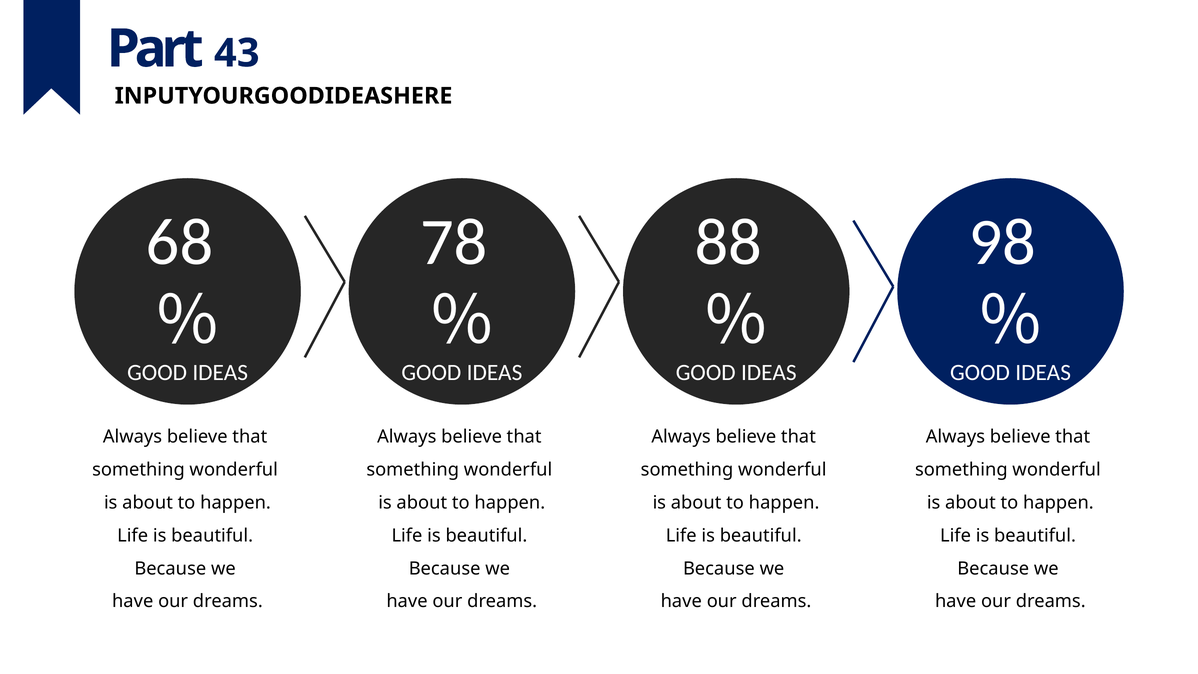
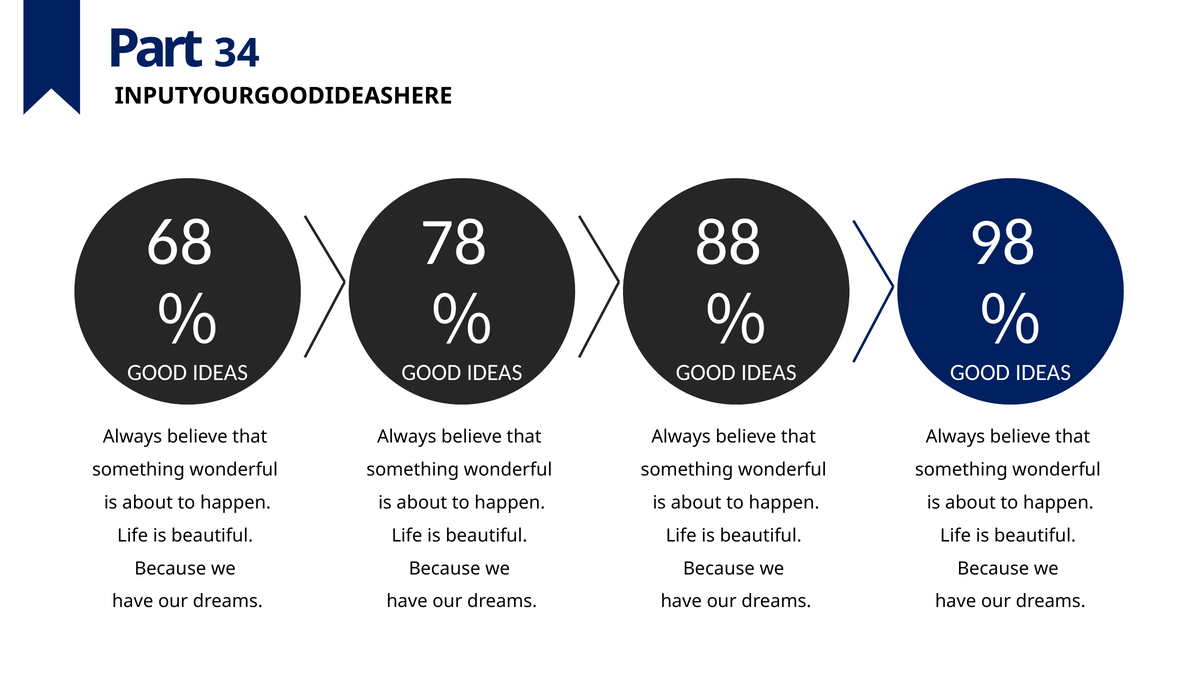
43: 43 -> 34 (237, 53)
